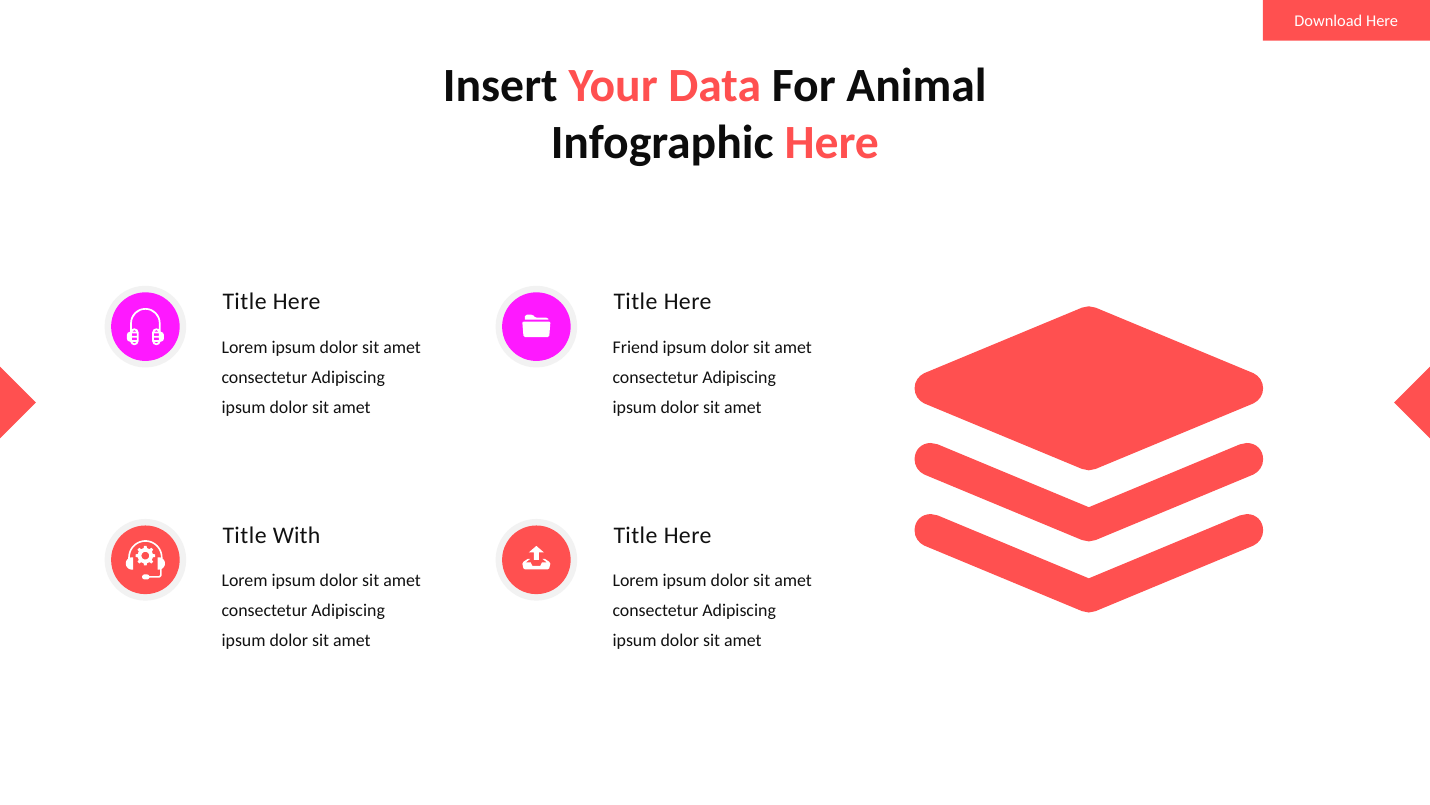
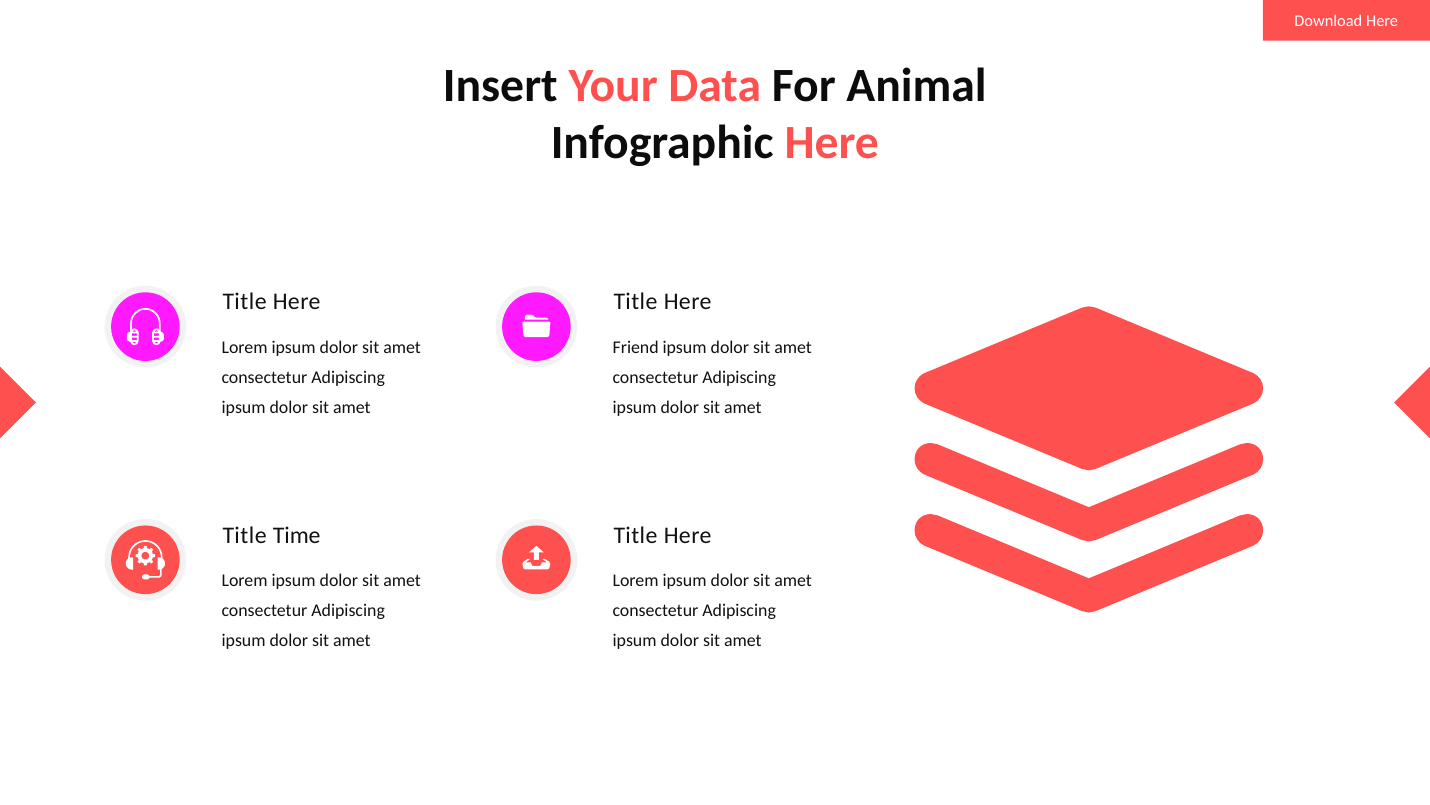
With: With -> Time (297, 535)
